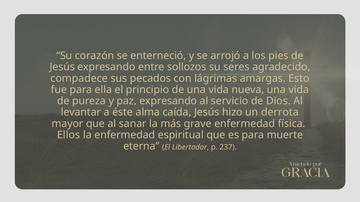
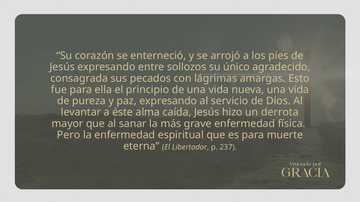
seres: seres -> único (237, 67)
compadece: compadece -> consagrada (79, 79)
Ellos: Ellos -> Pero (69, 135)
